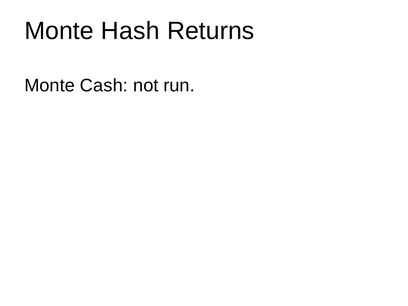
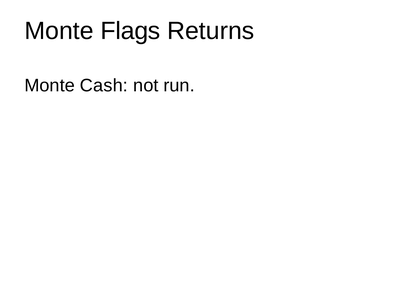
Hash: Hash -> Flags (130, 31)
